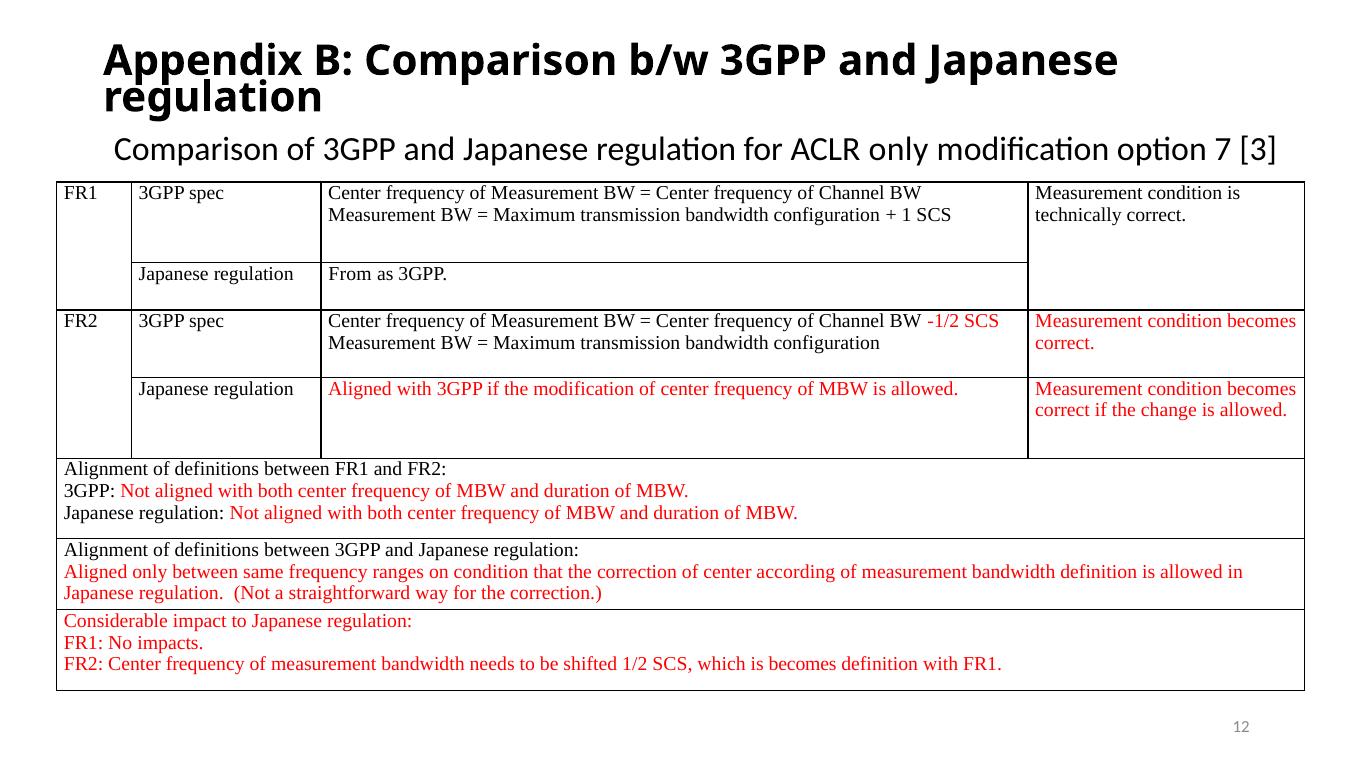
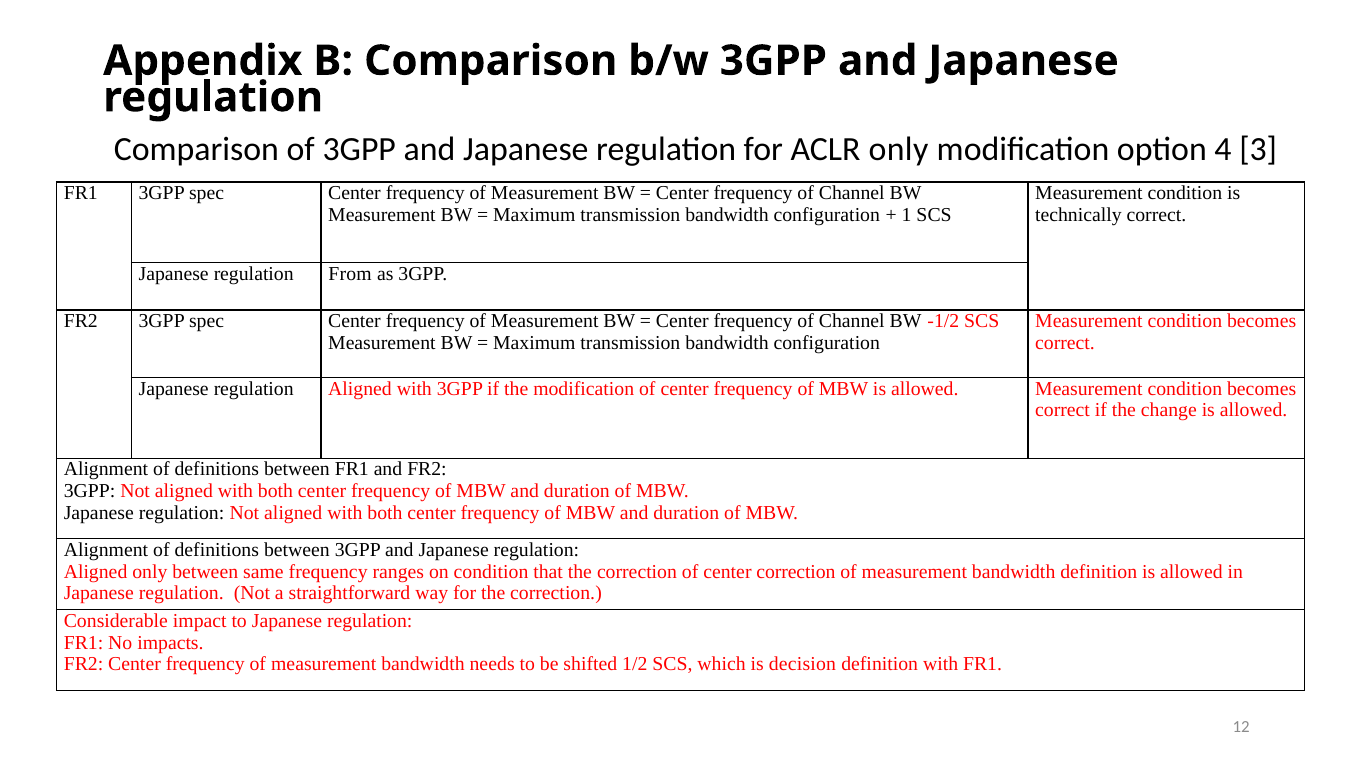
7: 7 -> 4 (1223, 149)
center according: according -> correction (796, 572)
is becomes: becomes -> decision (802, 665)
